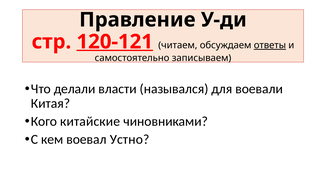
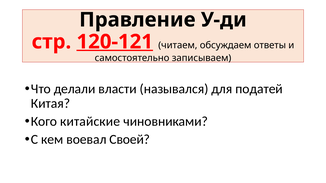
ответы underline: present -> none (270, 45)
воевали: воевали -> податей (259, 89)
Устно: Устно -> Своей (130, 140)
